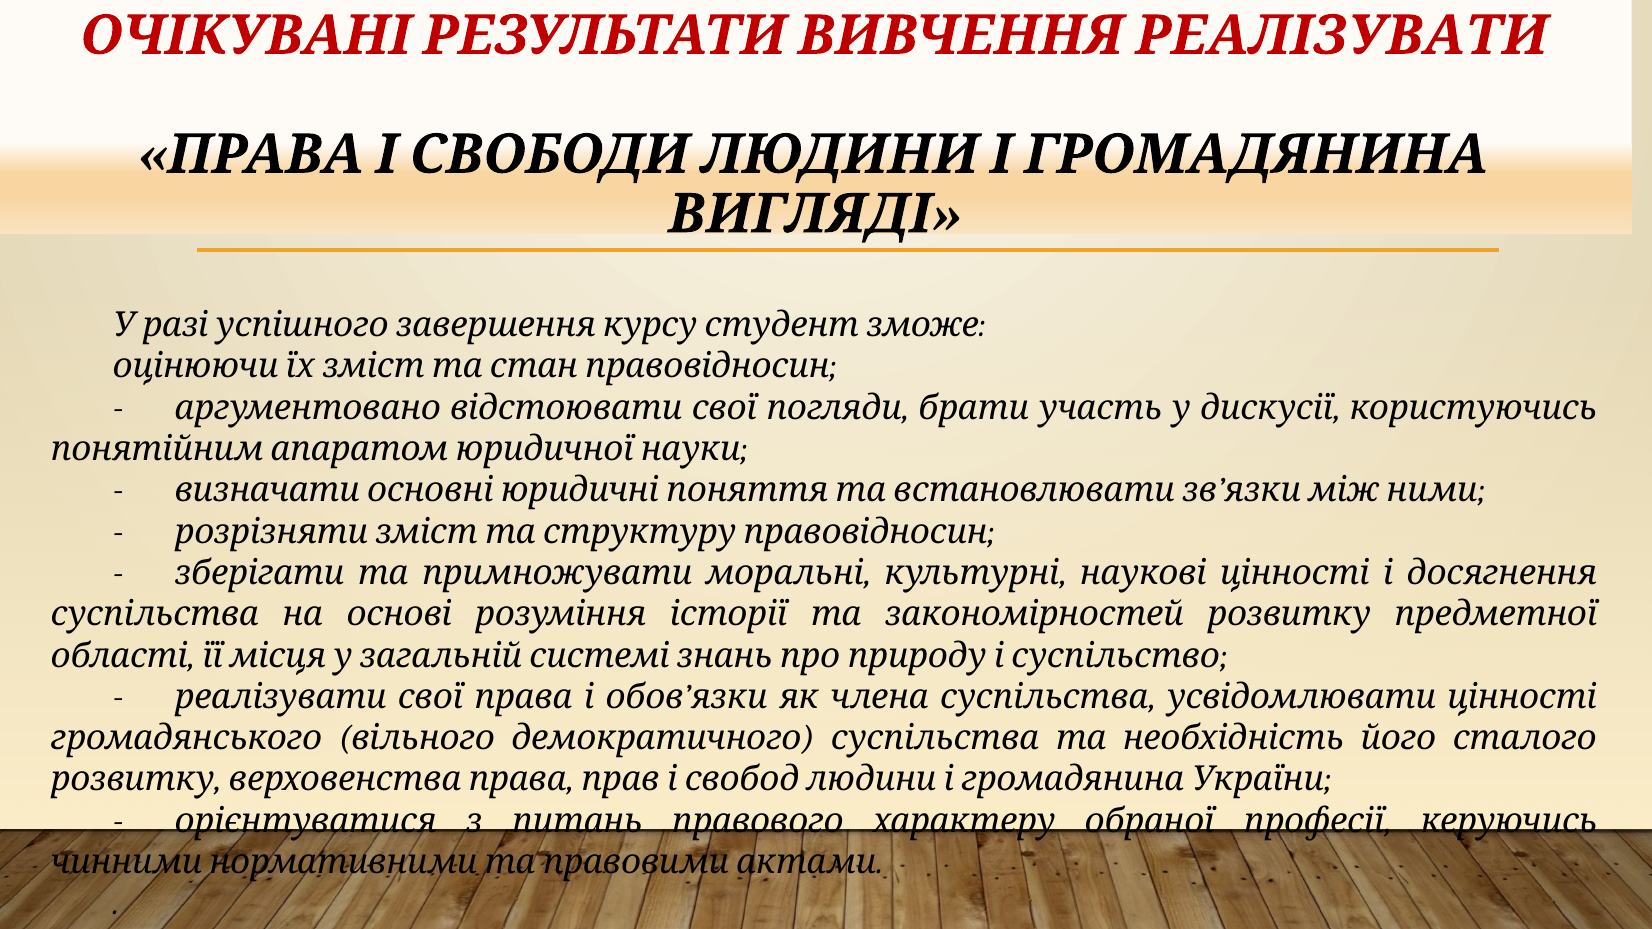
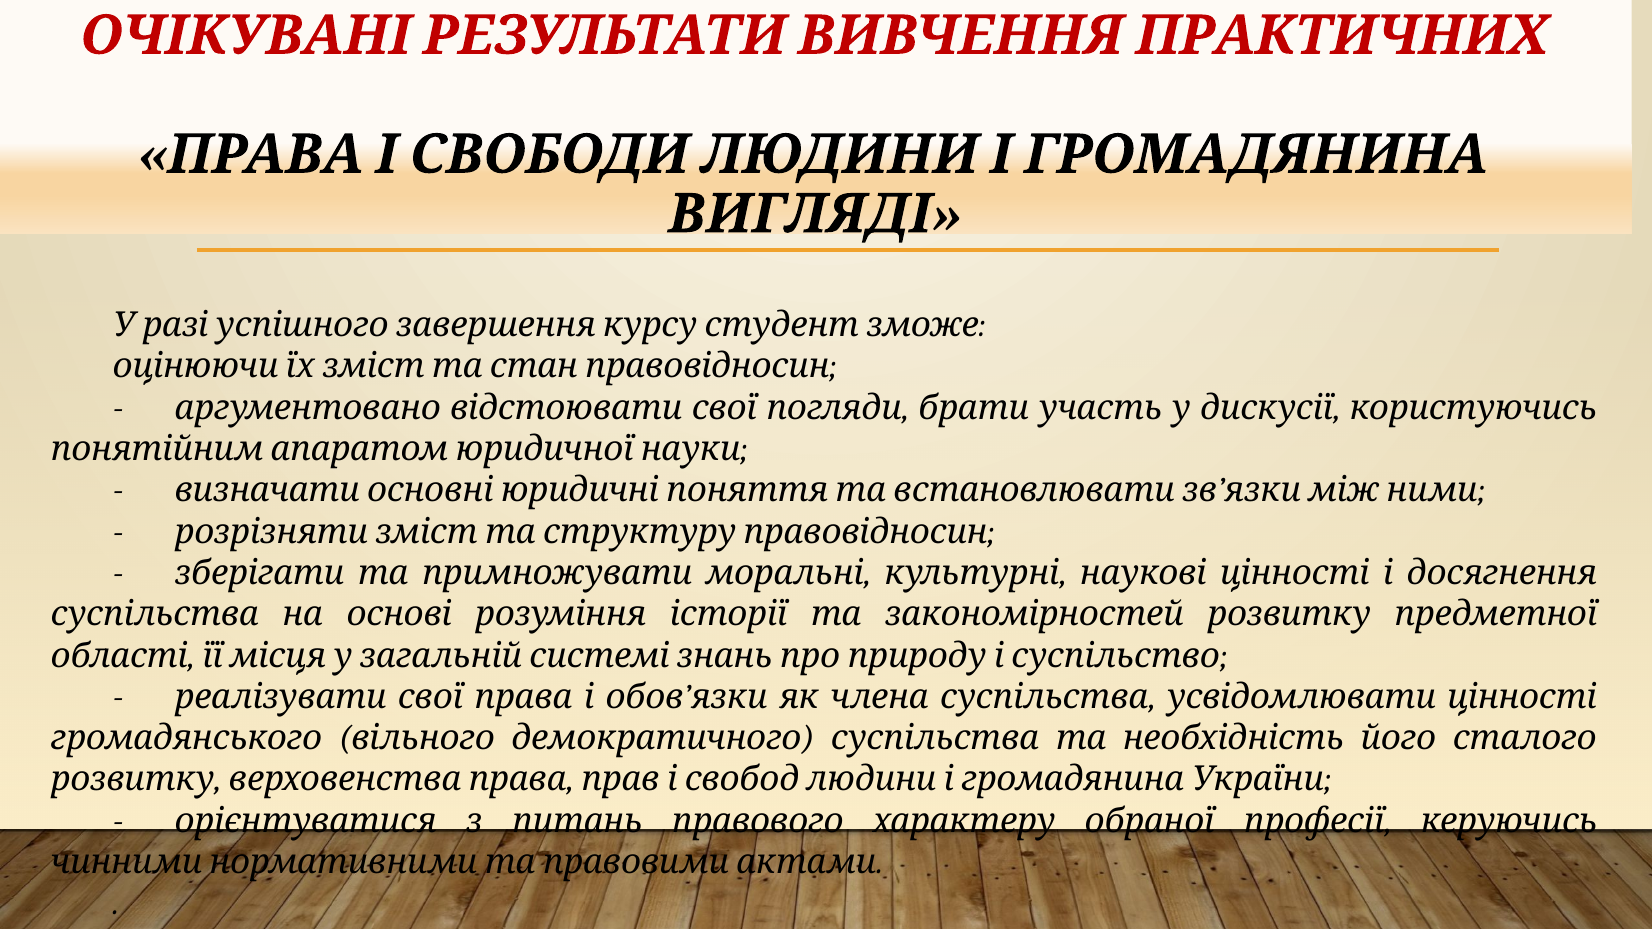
РЕАЛІЗУВАТИ: РЕАЛІЗУВАТИ -> ПРАКТИЧНИХ (1342, 36)
